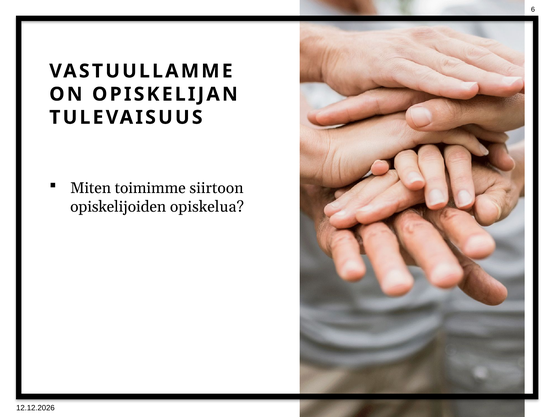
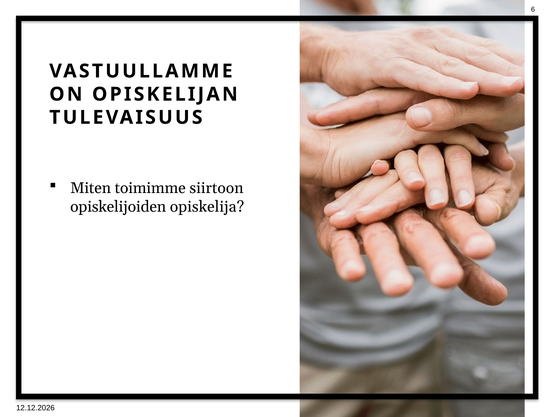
opiskelua: opiskelua -> opiskelija (207, 207)
